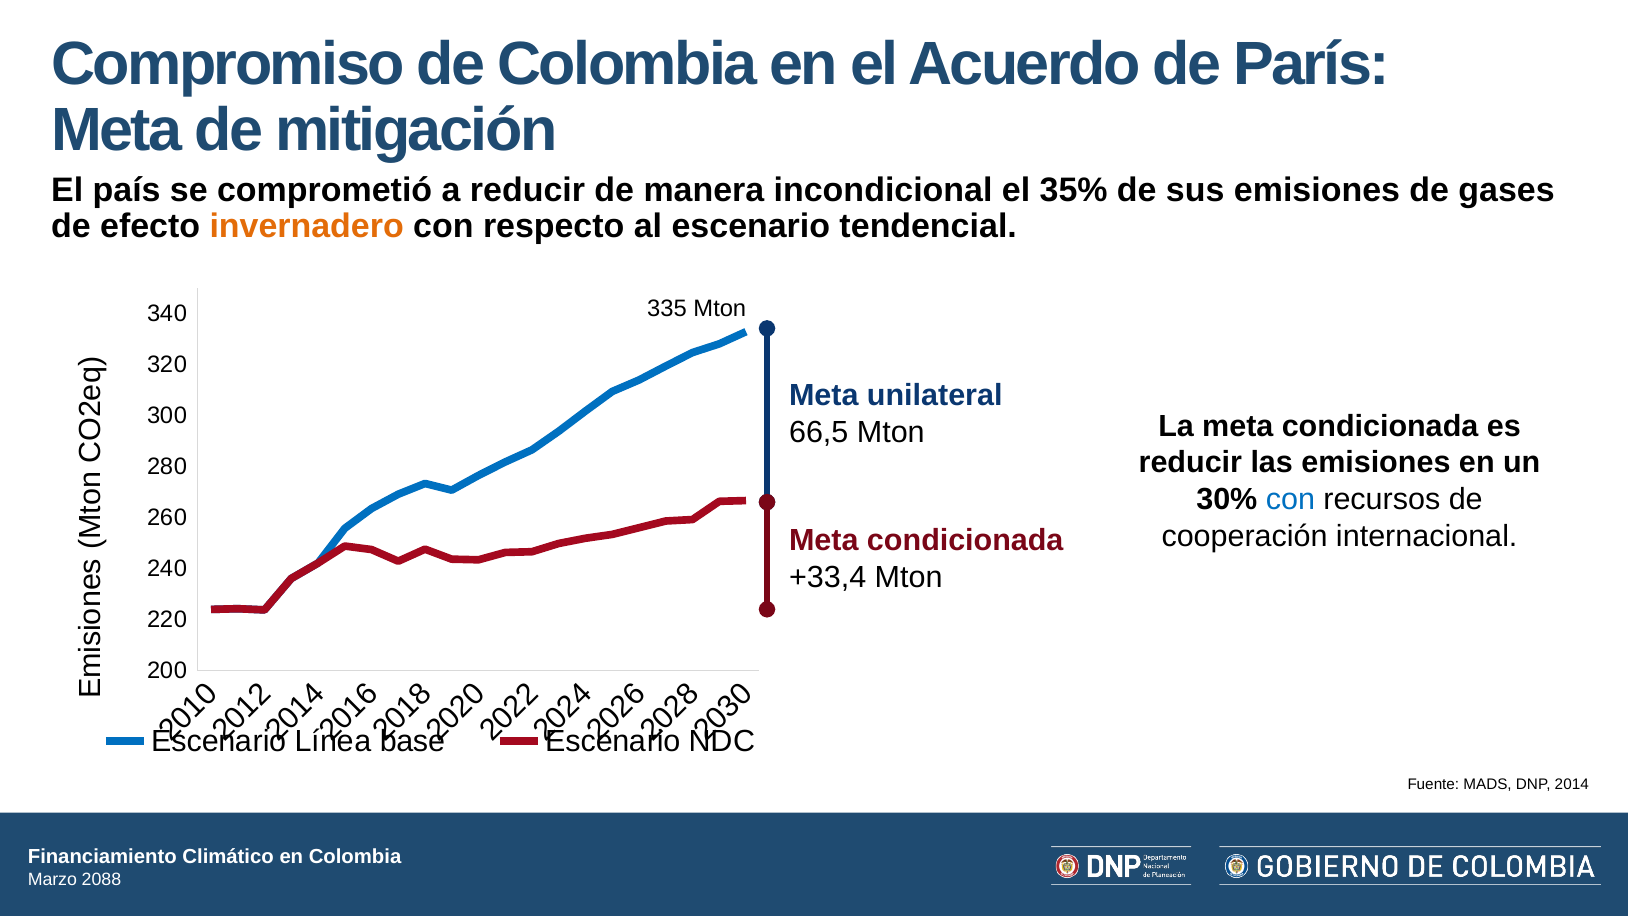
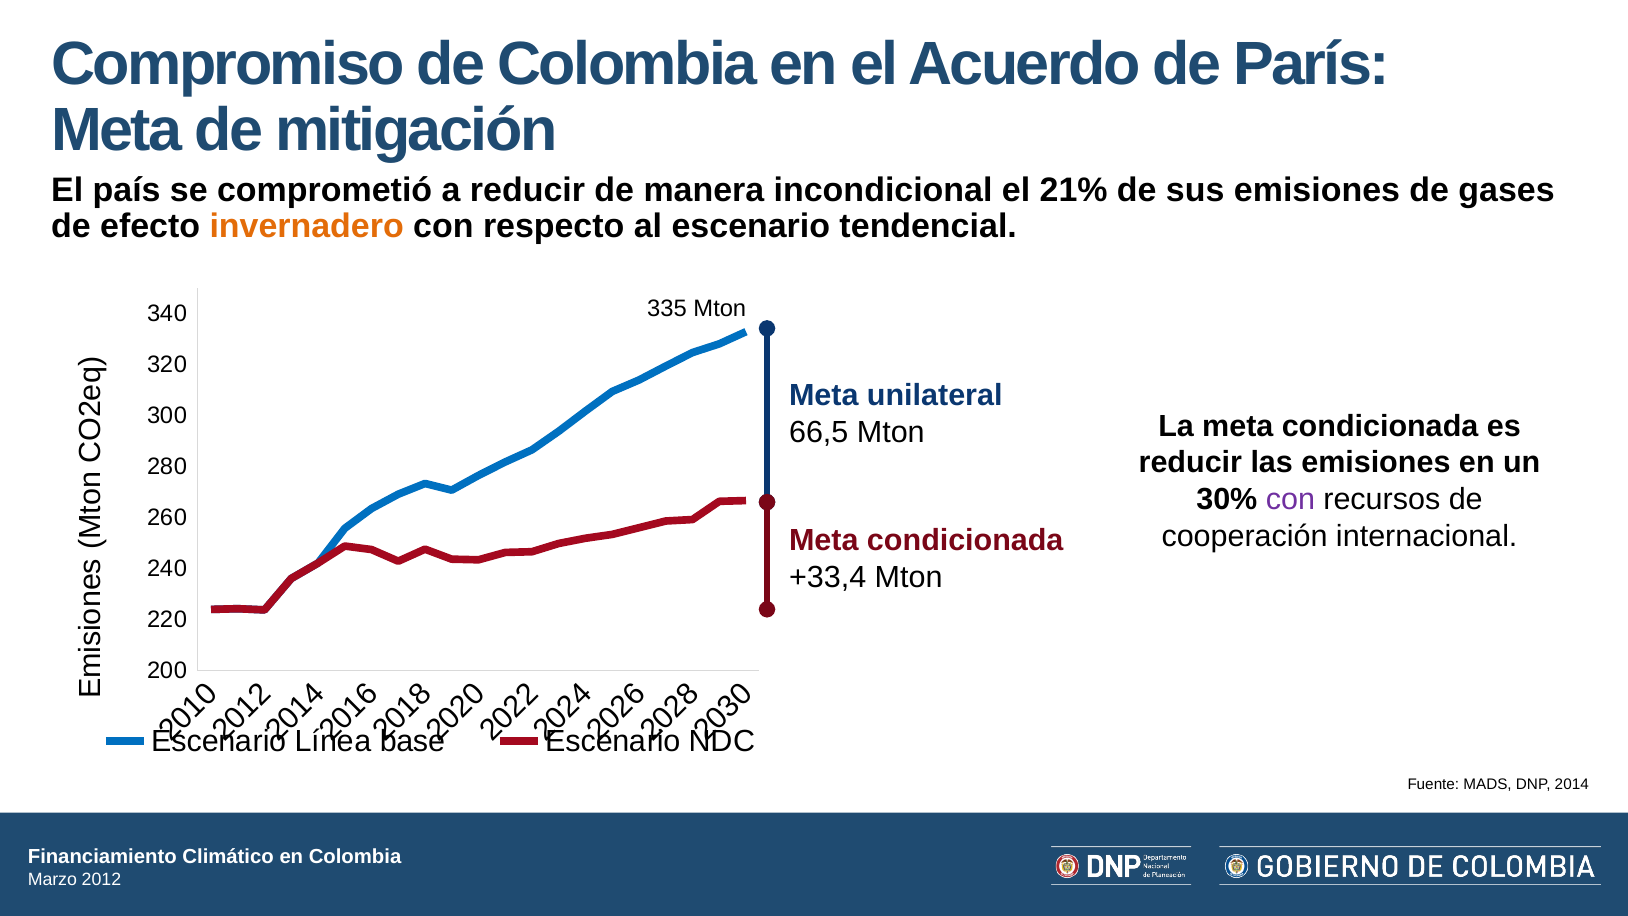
35%: 35% -> 21% (1074, 190)
con colour: blue -> purple (1290, 499)
2088: 2088 -> 2012 (101, 879)
